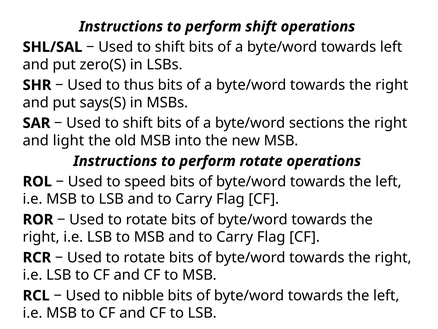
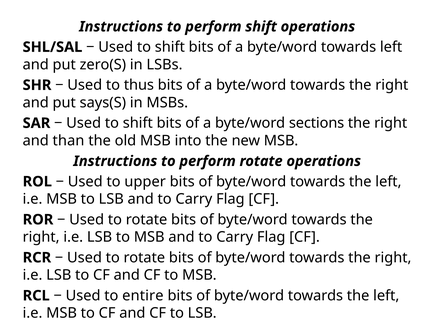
light: light -> than (69, 140)
speed: speed -> upper (145, 181)
nibble: nibble -> entire (143, 295)
